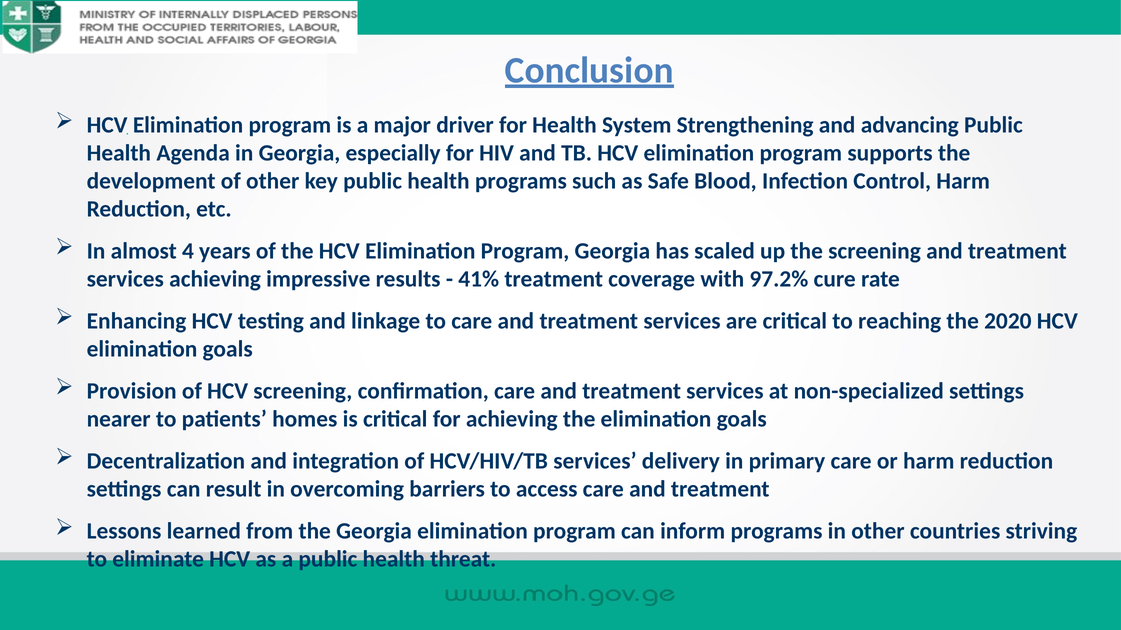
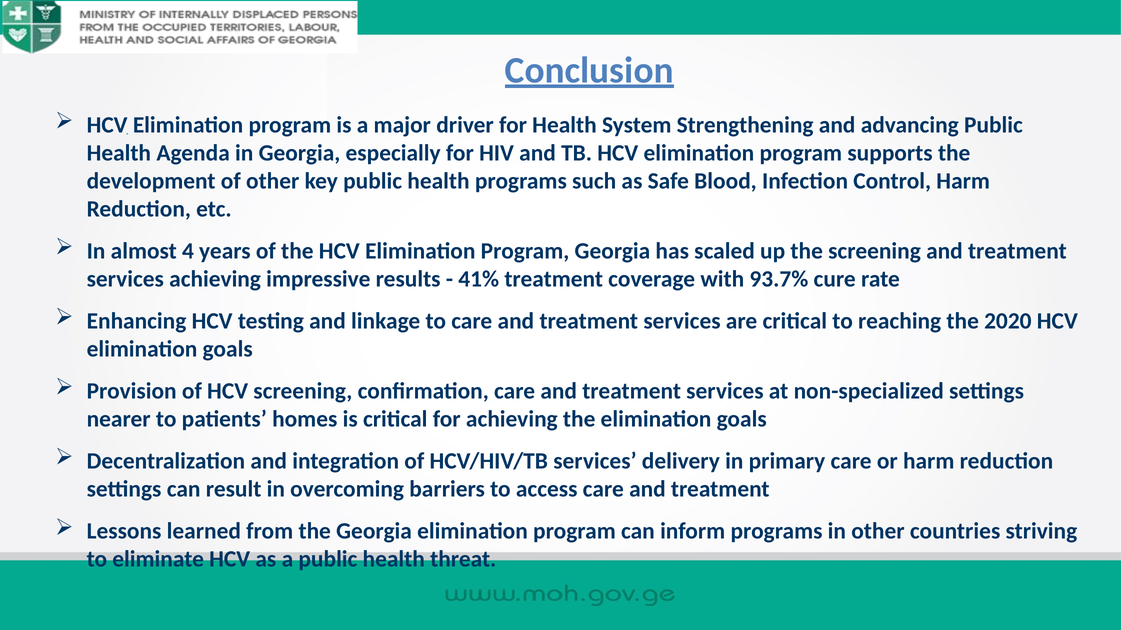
97.2%: 97.2% -> 93.7% (779, 279)
